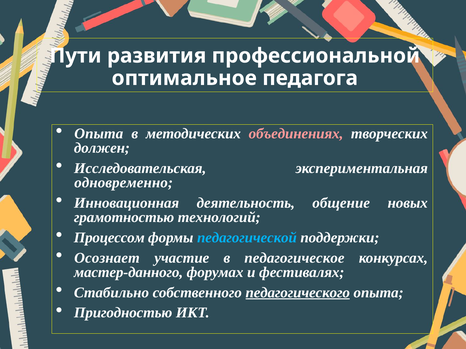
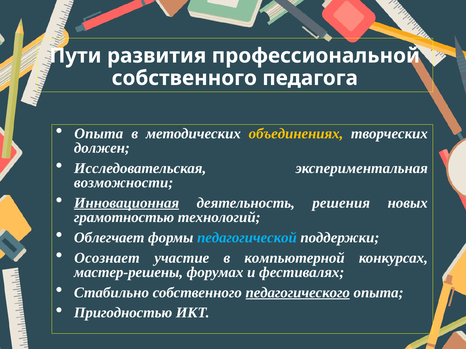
оптимальное: оптимальное -> собственного (184, 78)
объединениях colour: pink -> yellow (296, 134)
одновременно: одновременно -> возможности (124, 183)
Инновационная underline: none -> present (127, 203)
общение: общение -> решения (341, 203)
Процессом: Процессом -> Облегчает (109, 238)
педагогическое: педагогическое -> компьютерной (295, 258)
мастер-данного: мастер-данного -> мастер-решены (129, 273)
